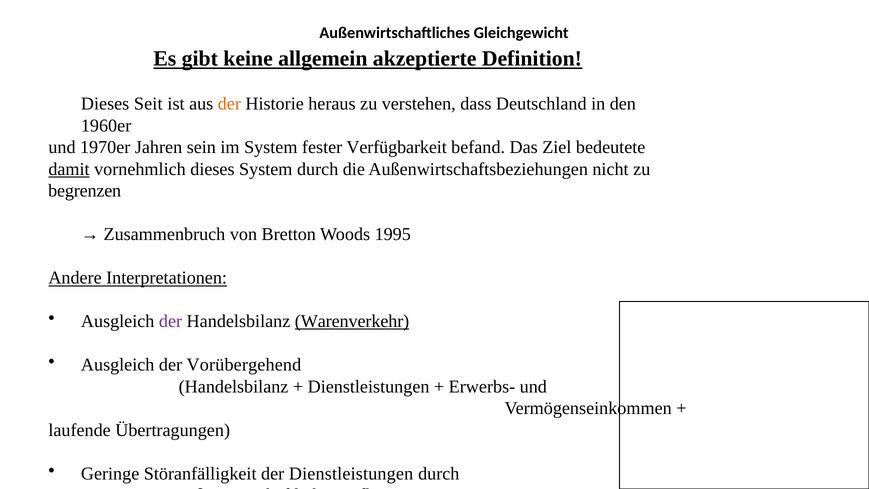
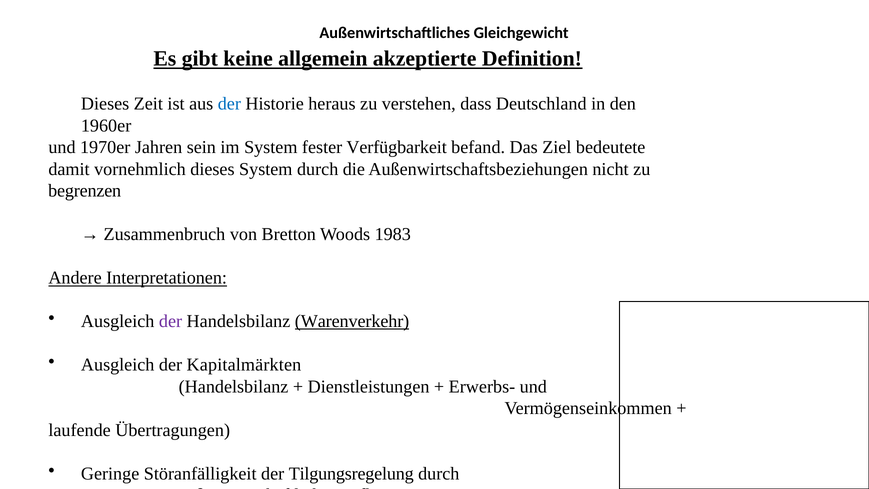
Seit: Seit -> Zeit (148, 104)
der colour: orange -> blue (229, 104)
damit underline: present -> none (69, 169)
1995: 1995 -> 1983 (393, 234)
Vorübergehend: Vorübergehend -> Kapitalmärkten (244, 365)
der Dienstleistungen: Dienstleistungen -> Tilgungsregelung (351, 473)
